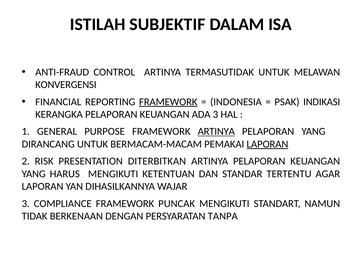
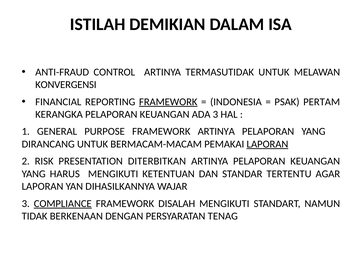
SUBJEKTIF: SUBJEKTIF -> DEMIKIAN (167, 24)
INDIKASI: INDIKASI -> PERTAM (322, 102)
ARTINYA underline: present -> none (216, 132)
COMPLIANCE underline: none -> present (63, 204)
PUNCAK: PUNCAK -> DISALAH (177, 204)
TANPA: TANPA -> TENAG (223, 217)
